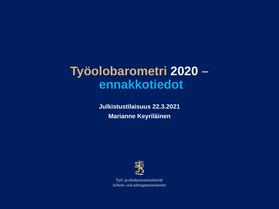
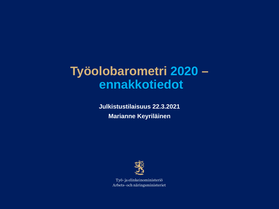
2020 colour: white -> light blue (184, 71)
